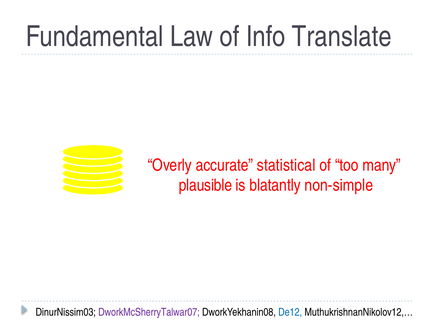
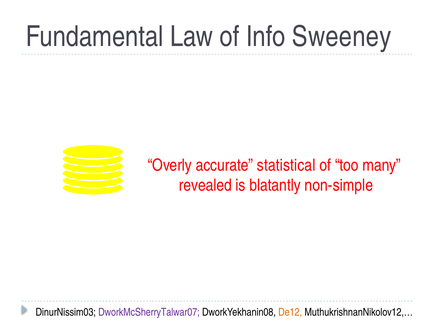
Translate: Translate -> Sweeney (342, 37)
plausible: plausible -> revealed (205, 186)
De12 colour: blue -> orange (290, 313)
